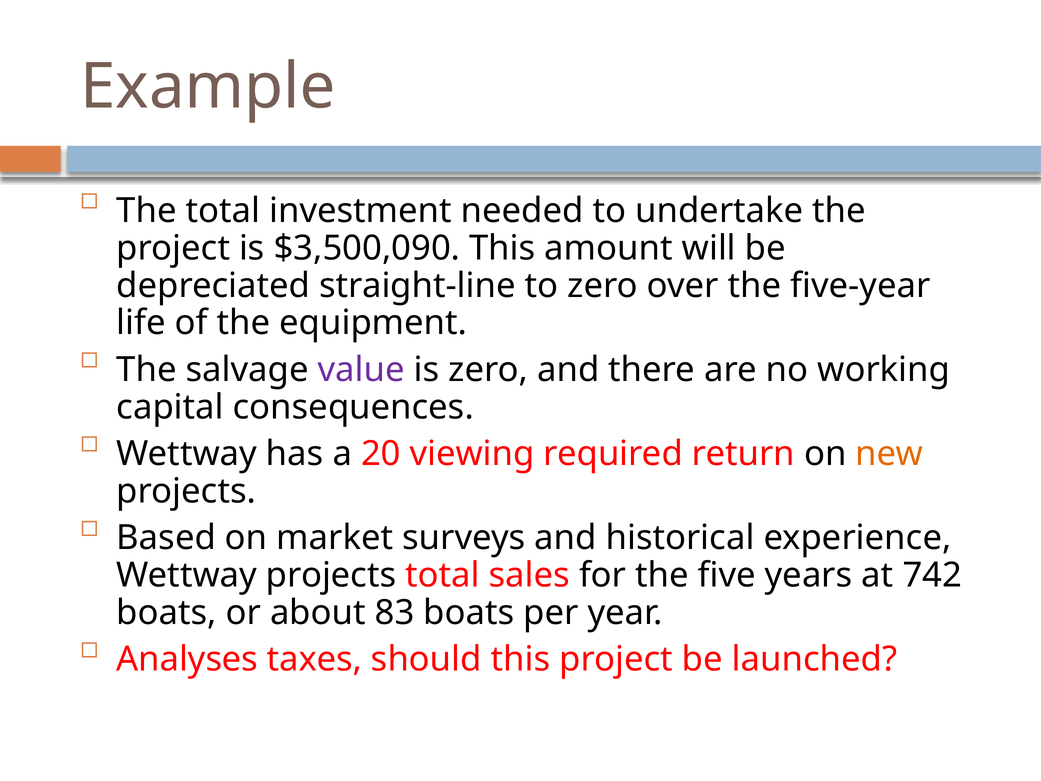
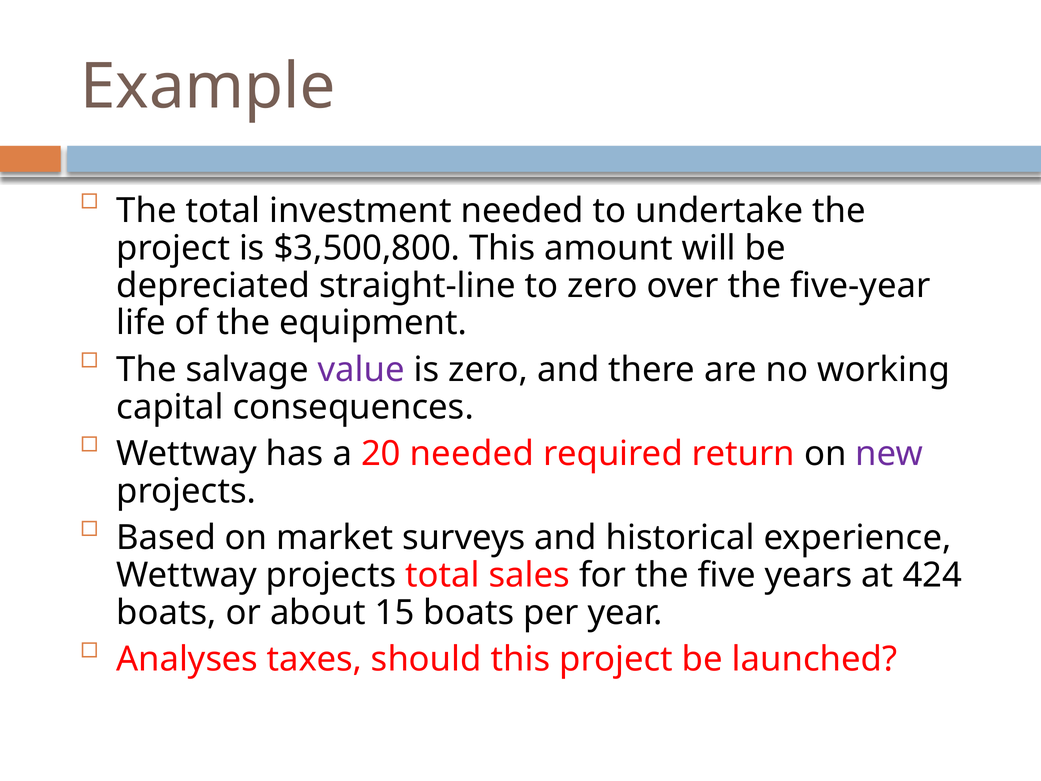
$3,500,090: $3,500,090 -> $3,500,800 (367, 248)
20 viewing: viewing -> needed (472, 454)
new colour: orange -> purple (889, 454)
742: 742 -> 424 (932, 575)
83: 83 -> 15 (395, 612)
